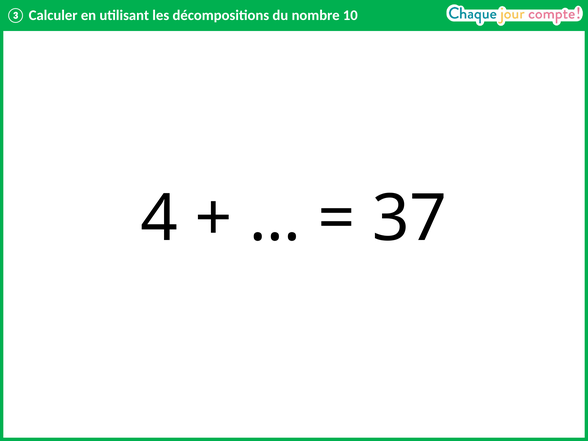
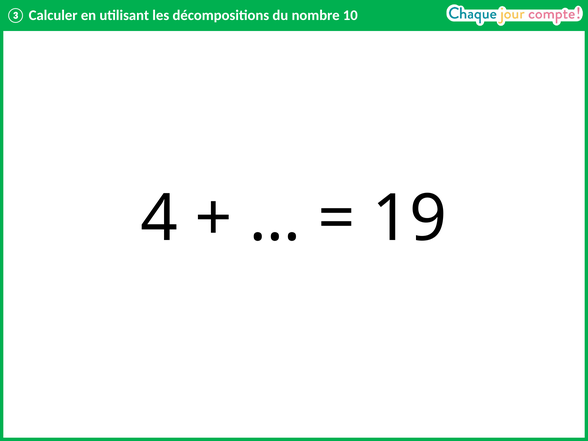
37: 37 -> 19 (410, 219)
